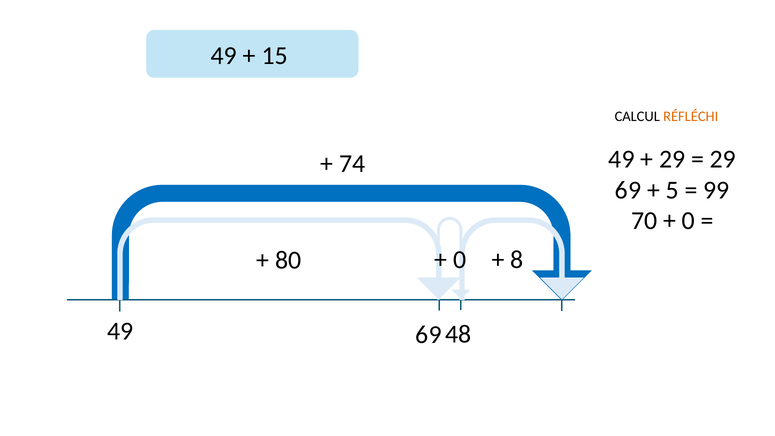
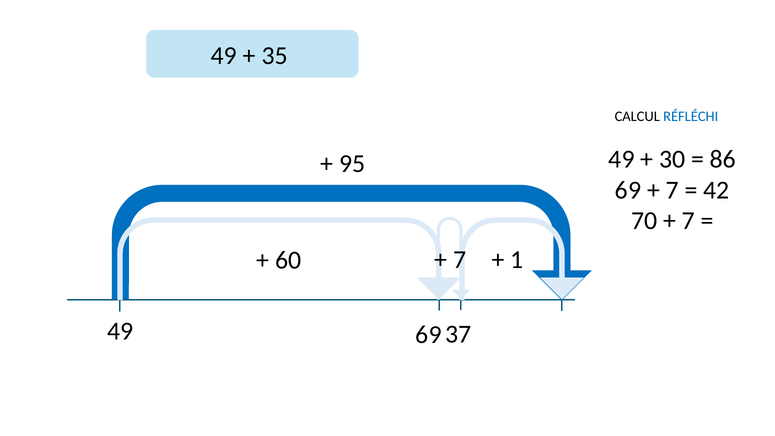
15: 15 -> 35 (275, 56)
RÉFLÉCHI colour: orange -> blue (691, 116)
29: 29 -> 30 (672, 159)
29: 29 -> 86 (723, 159)
74: 74 -> 95 (352, 164)
5: 5 -> 7 (672, 190)
99: 99 -> 42 (716, 190)
0: 0 -> 7 (688, 221)
8: 8 -> 1 (517, 260)
80: 80 -> 60 (288, 260)
0: 0 -> 7 (460, 260)
48: 48 -> 37 (458, 334)
